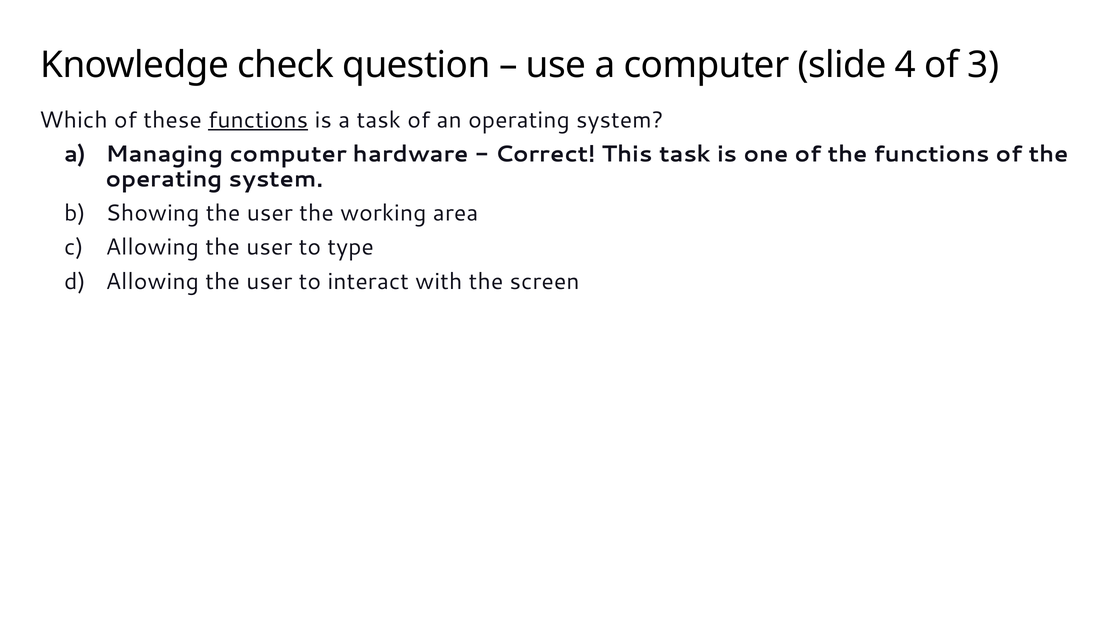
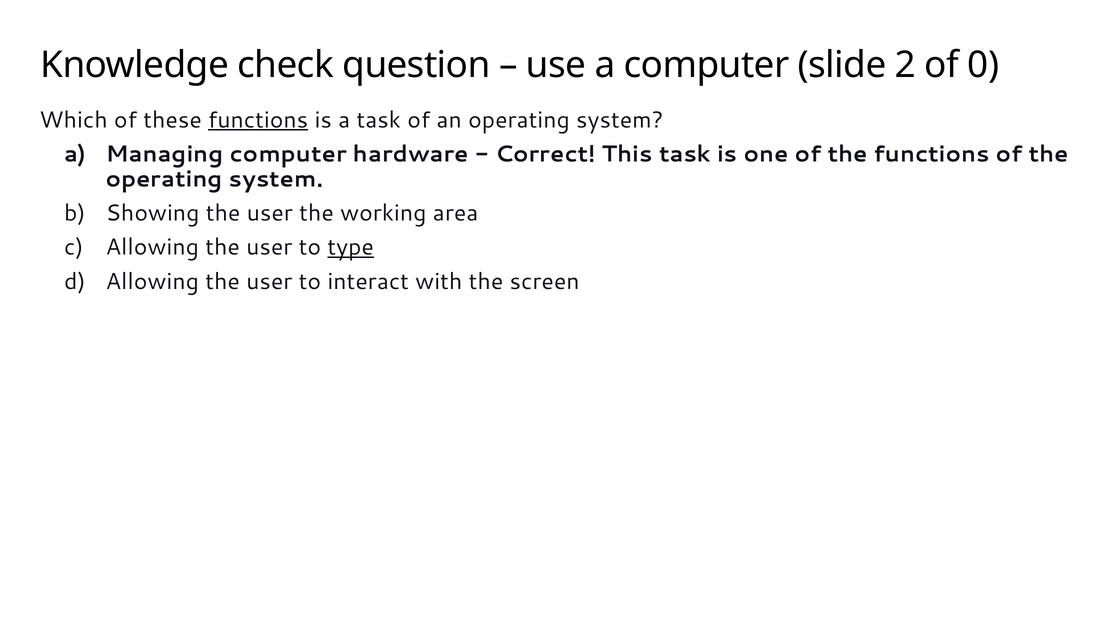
4: 4 -> 2 (905, 65)
3: 3 -> 0 (983, 65)
type underline: none -> present (351, 247)
